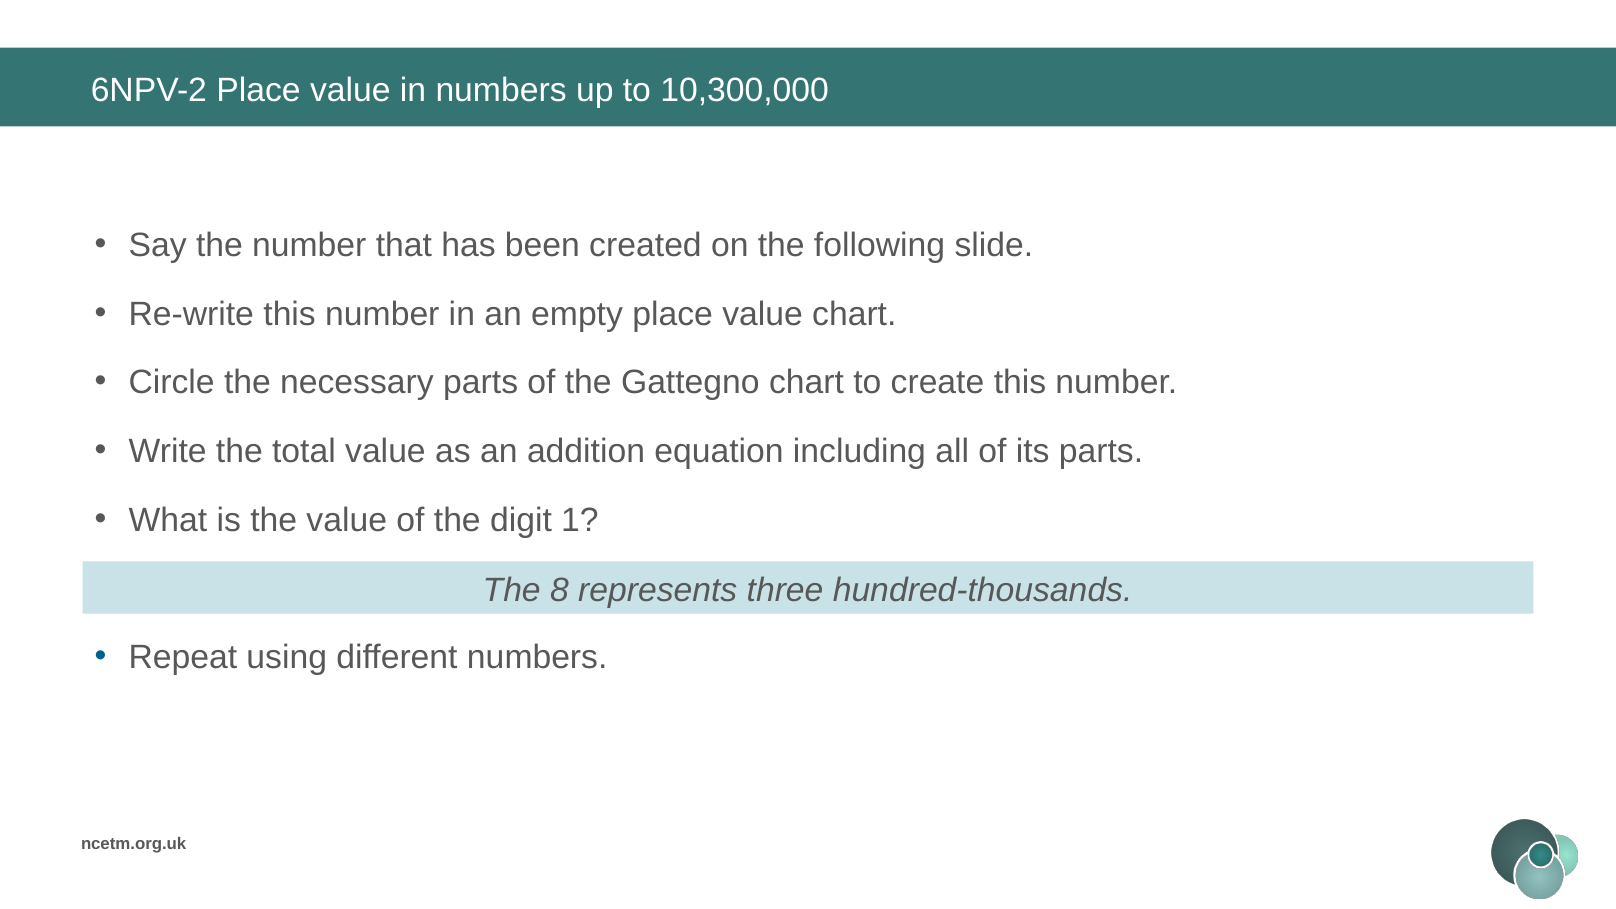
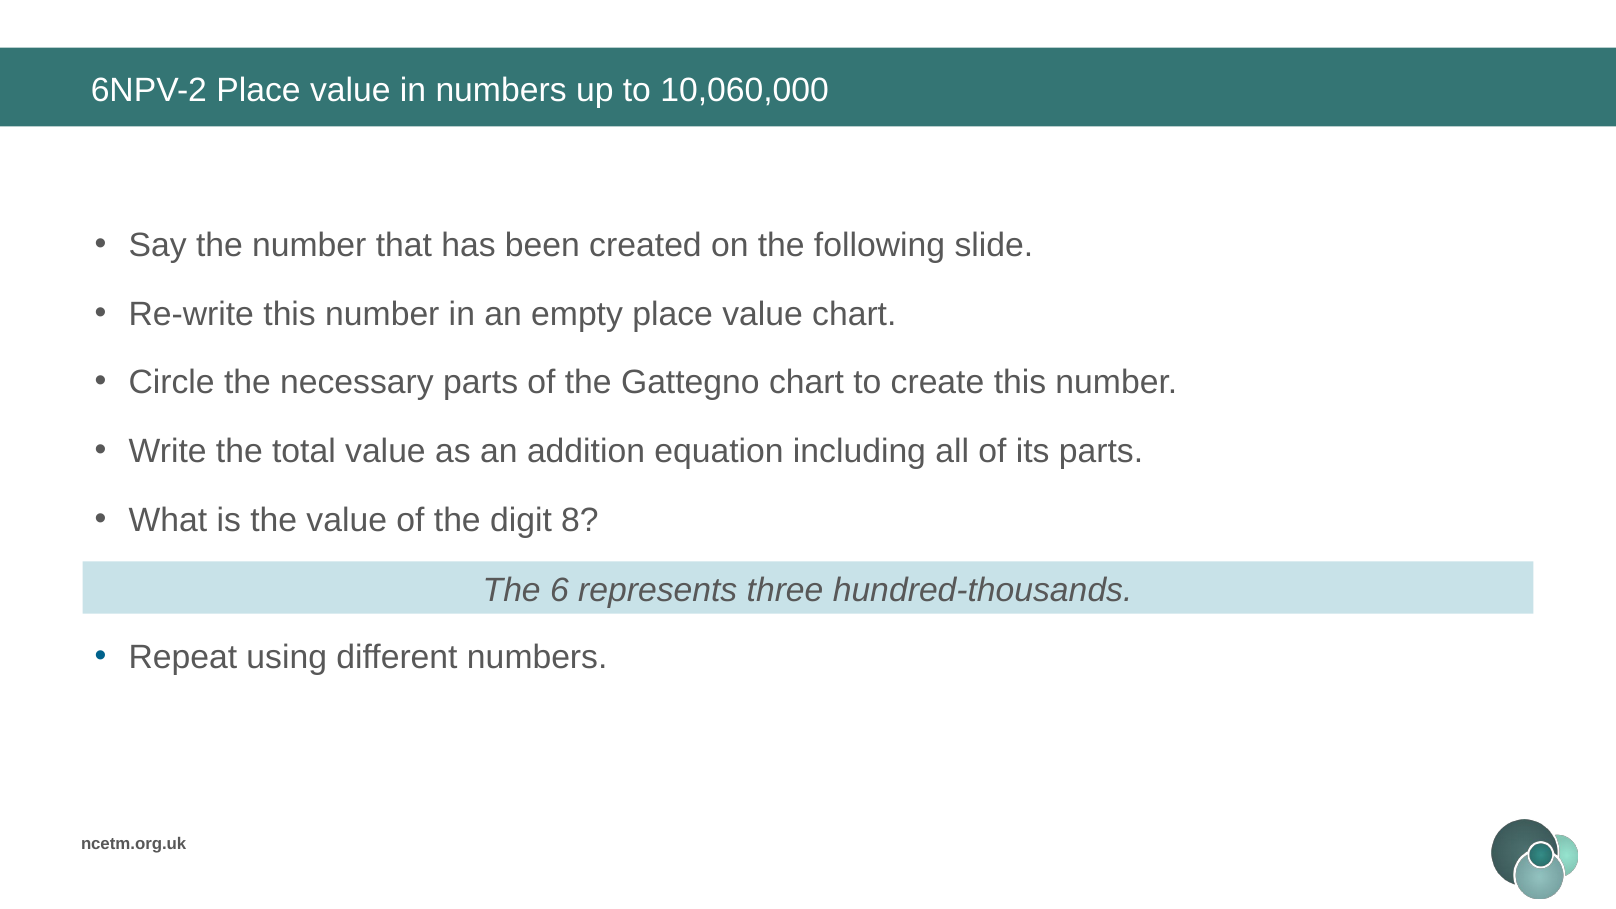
10,300,000: 10,300,000 -> 10,060,000 (745, 90)
1: 1 -> 8 (580, 520)
8: 8 -> 6 (559, 590)
